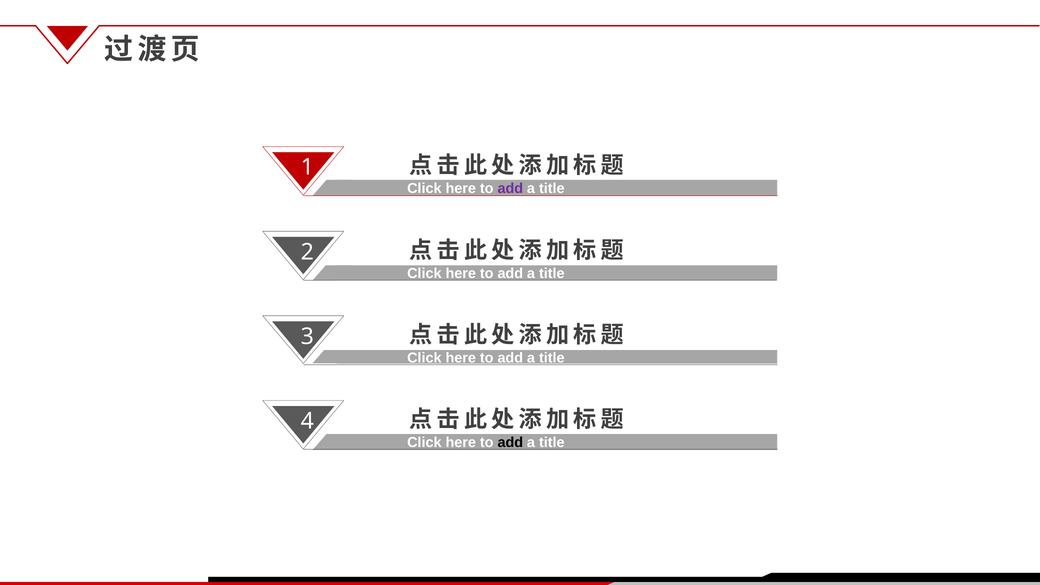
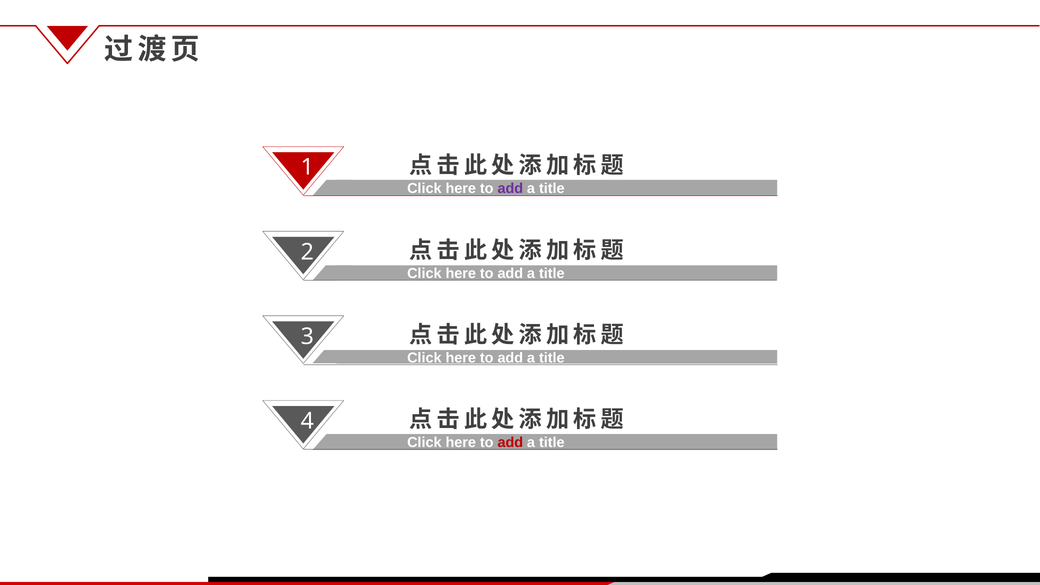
add colour: black -> red (510, 443)
